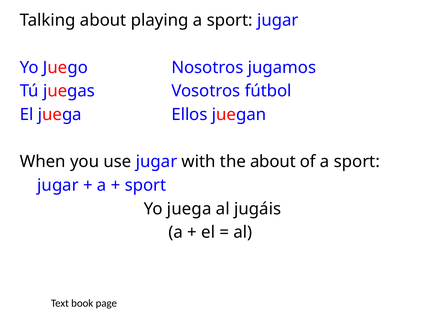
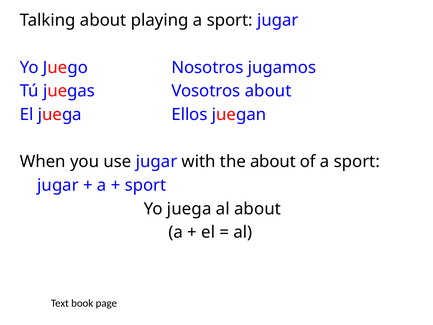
Vosotros fútbol: fútbol -> about (268, 91)
al jugáis: jugáis -> about (258, 209)
